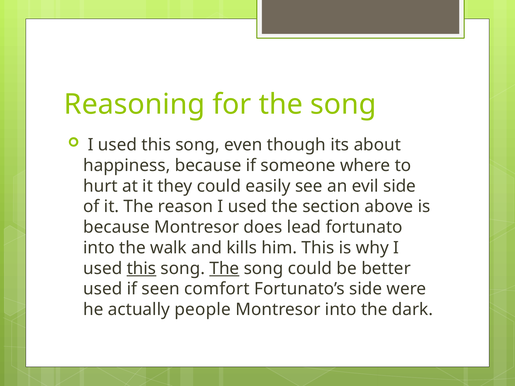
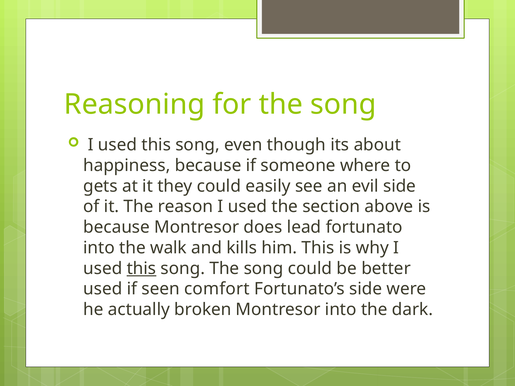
hurt: hurt -> gets (100, 186)
The underline: present -> none (224, 269)
people: people -> broken (203, 310)
